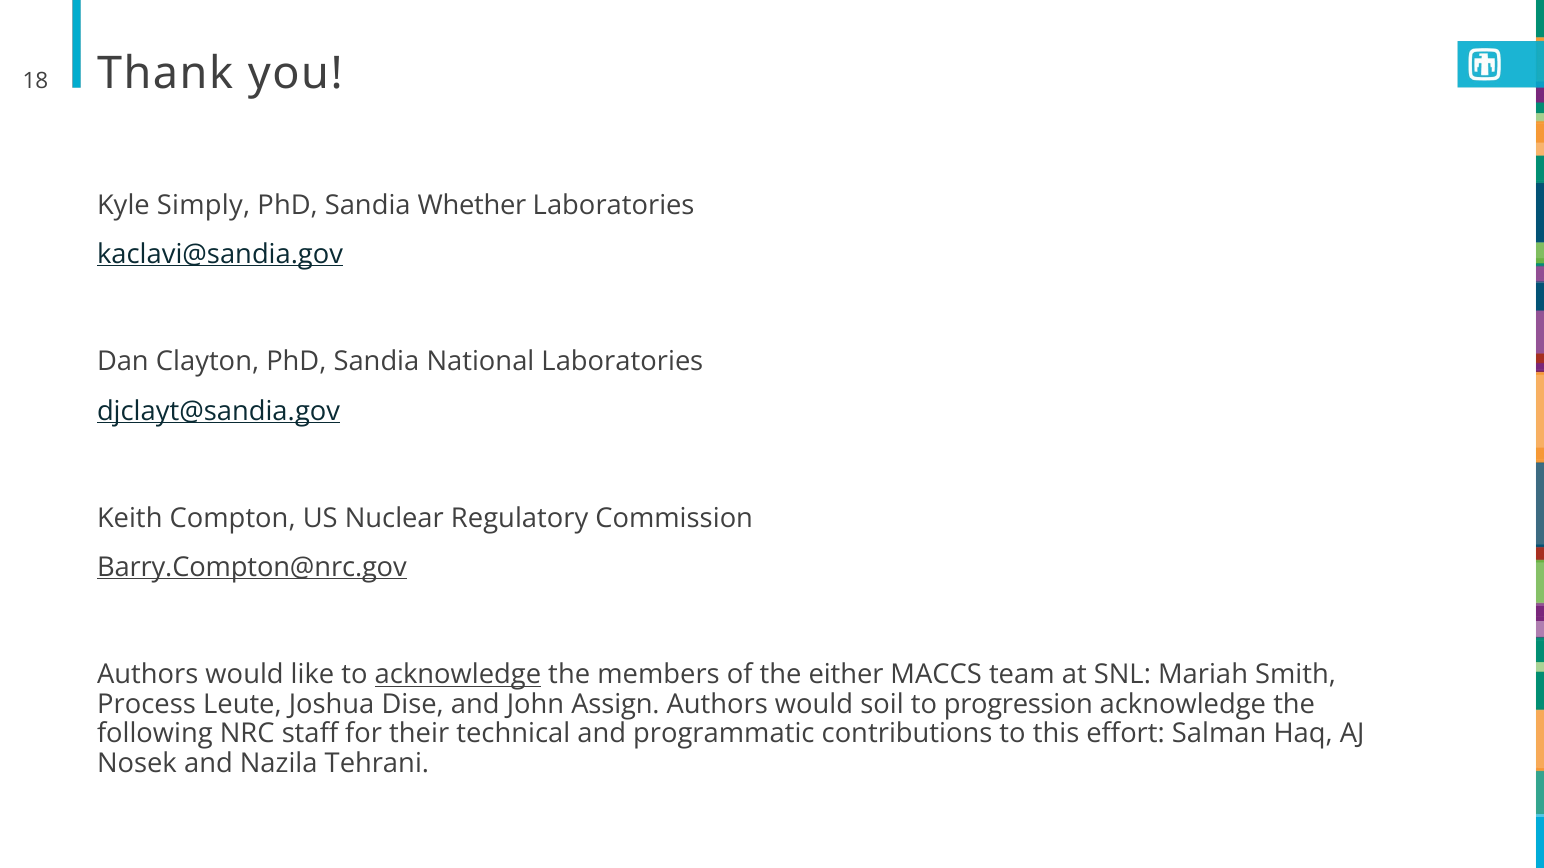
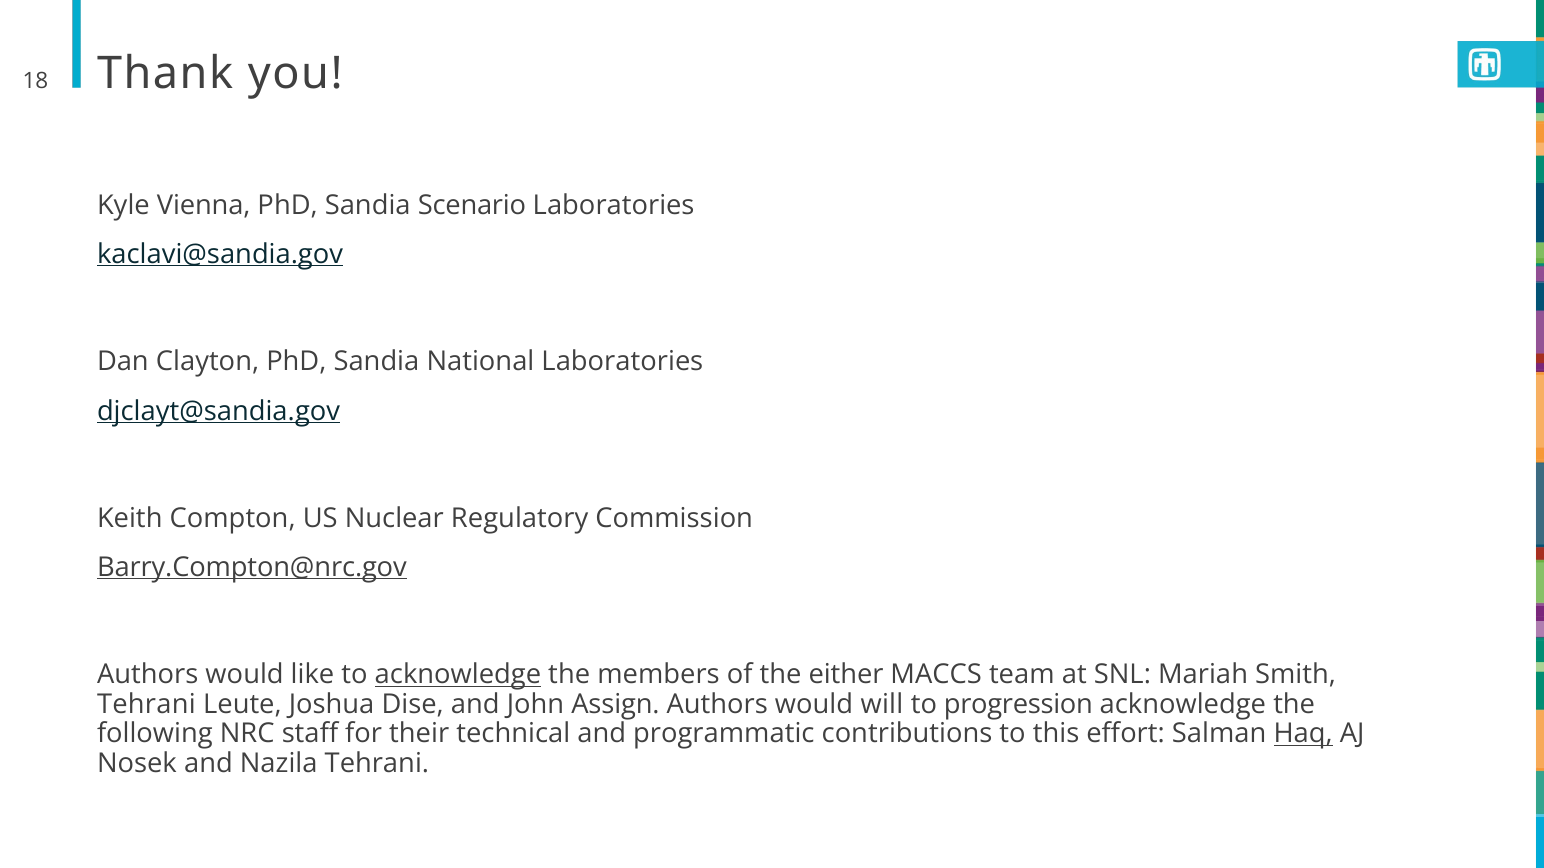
Simply: Simply -> Vienna (204, 205)
Whether: Whether -> Scenario (472, 205)
Process: Process -> Tehrani (146, 705)
soil: soil -> will (882, 705)
Haq underline: none -> present (1303, 734)
